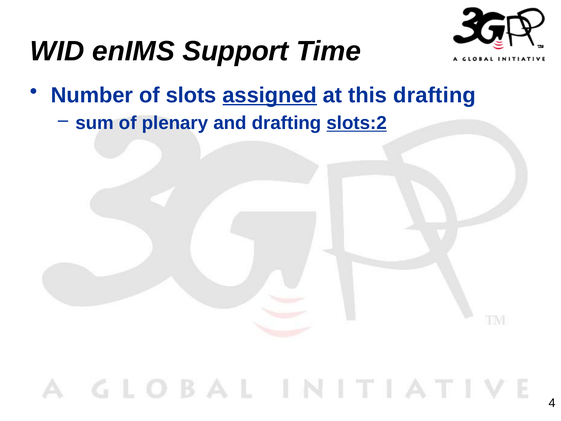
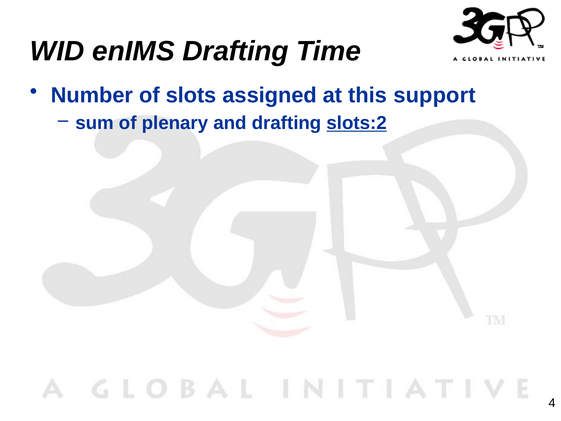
enIMS Support: Support -> Drafting (236, 51)
assigned underline: present -> none (270, 95)
this drafting: drafting -> support (435, 95)
